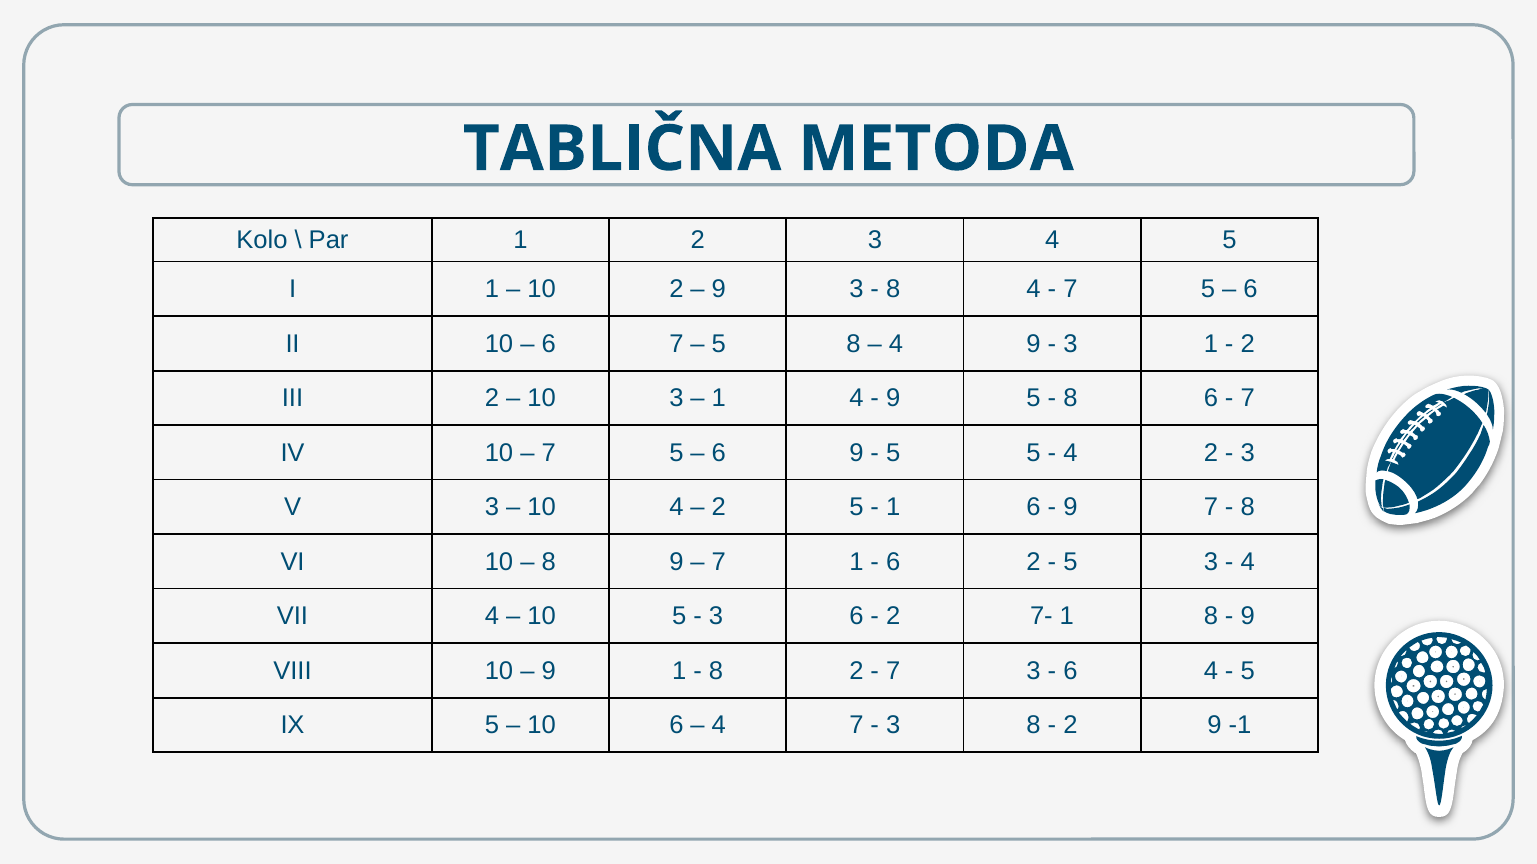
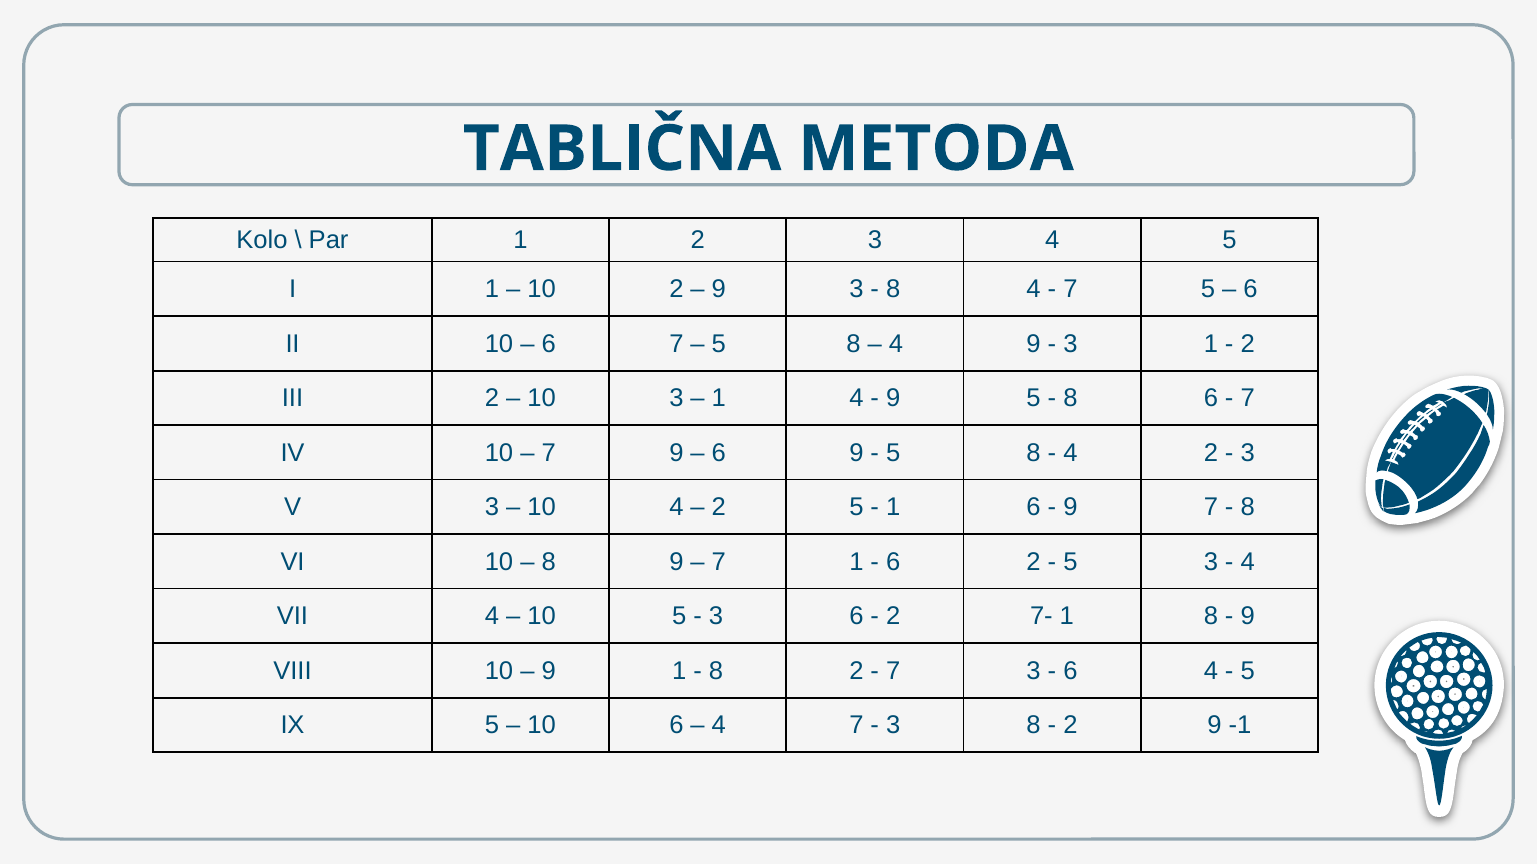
5: 5 -> 9 (676, 453)
5: 5 -> 8 (1034, 453)
